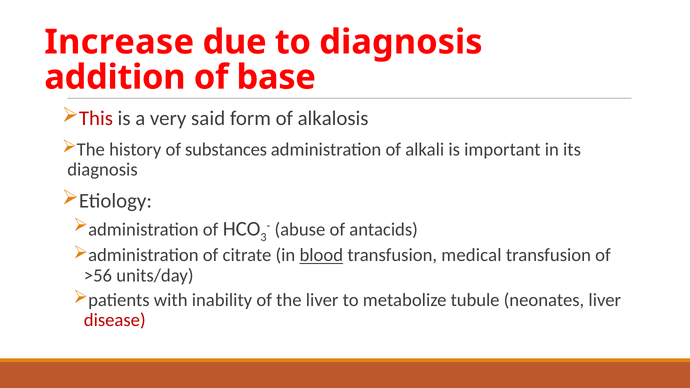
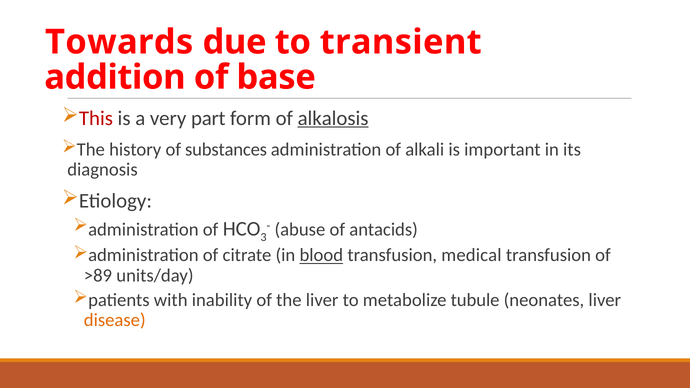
Increase: Increase -> Towards (119, 42)
to diagnosis: diagnosis -> transient (401, 42)
said: said -> part (208, 118)
alkalosis underline: none -> present (333, 118)
>56: >56 -> >89 (98, 276)
disease colour: red -> orange (115, 320)
